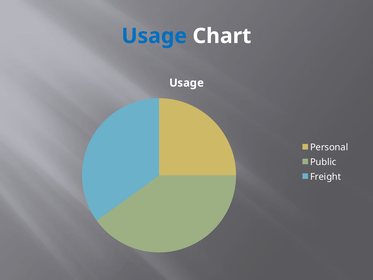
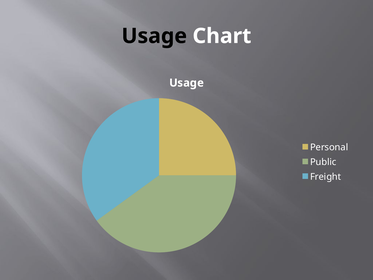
Usage colour: blue -> black (154, 36)
